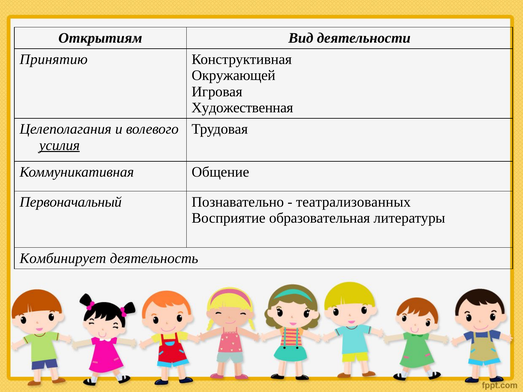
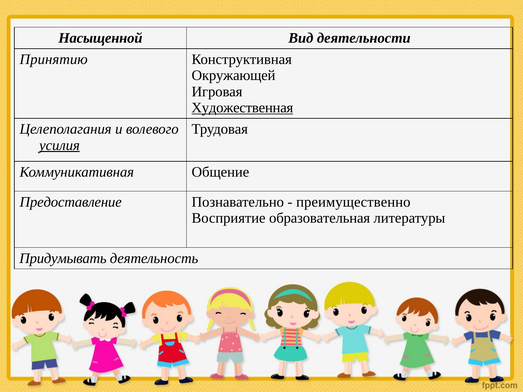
Открытиям: Открытиям -> Насыщенной (100, 38)
Художественная underline: none -> present (242, 108)
Первоначальный: Первоначальный -> Предоставление (71, 202)
театрализованных: театрализованных -> преимущественно (353, 202)
Комбинирует: Комбинирует -> Придумывать (63, 259)
